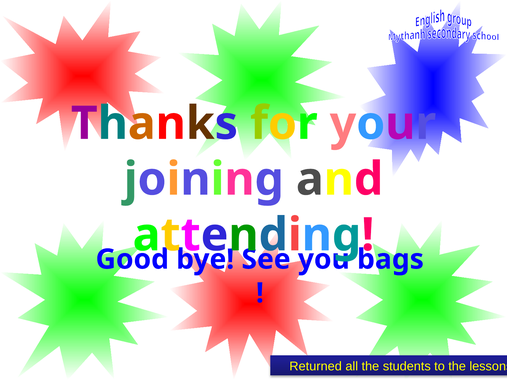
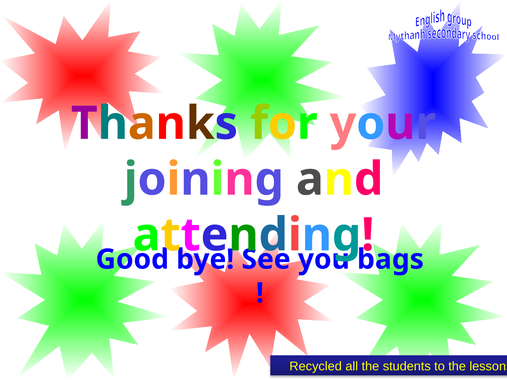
Returned: Returned -> Recycled (316, 367)
